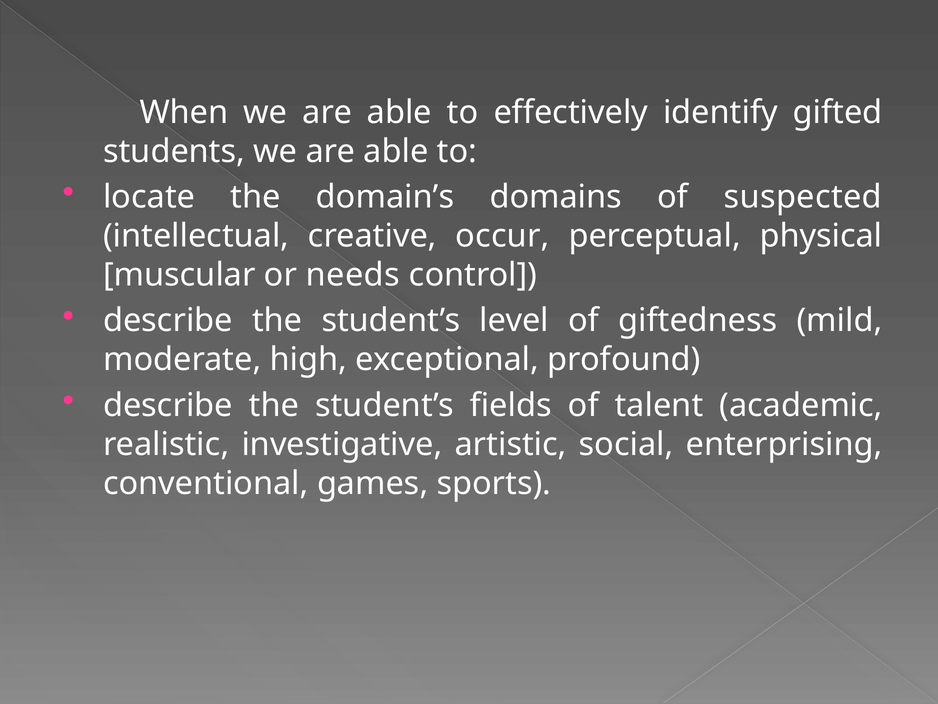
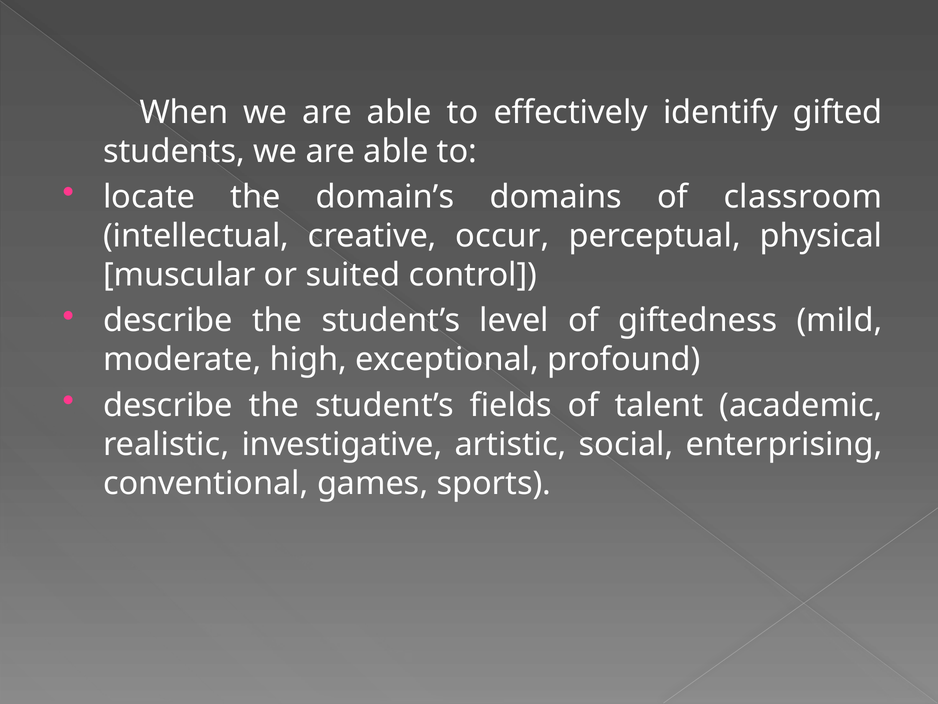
suspected: suspected -> classroom (803, 197)
needs: needs -> suited (353, 275)
